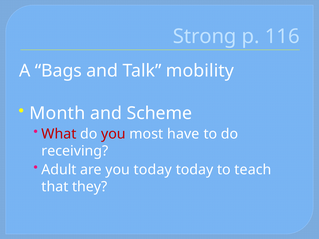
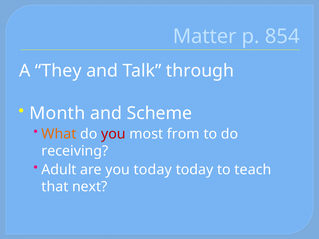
Strong: Strong -> Matter (205, 36)
116: 116 -> 854 (282, 36)
Bags: Bags -> They (58, 71)
mobility: mobility -> through (200, 71)
What colour: red -> orange (59, 134)
have: have -> from (183, 134)
they: they -> next (90, 187)
